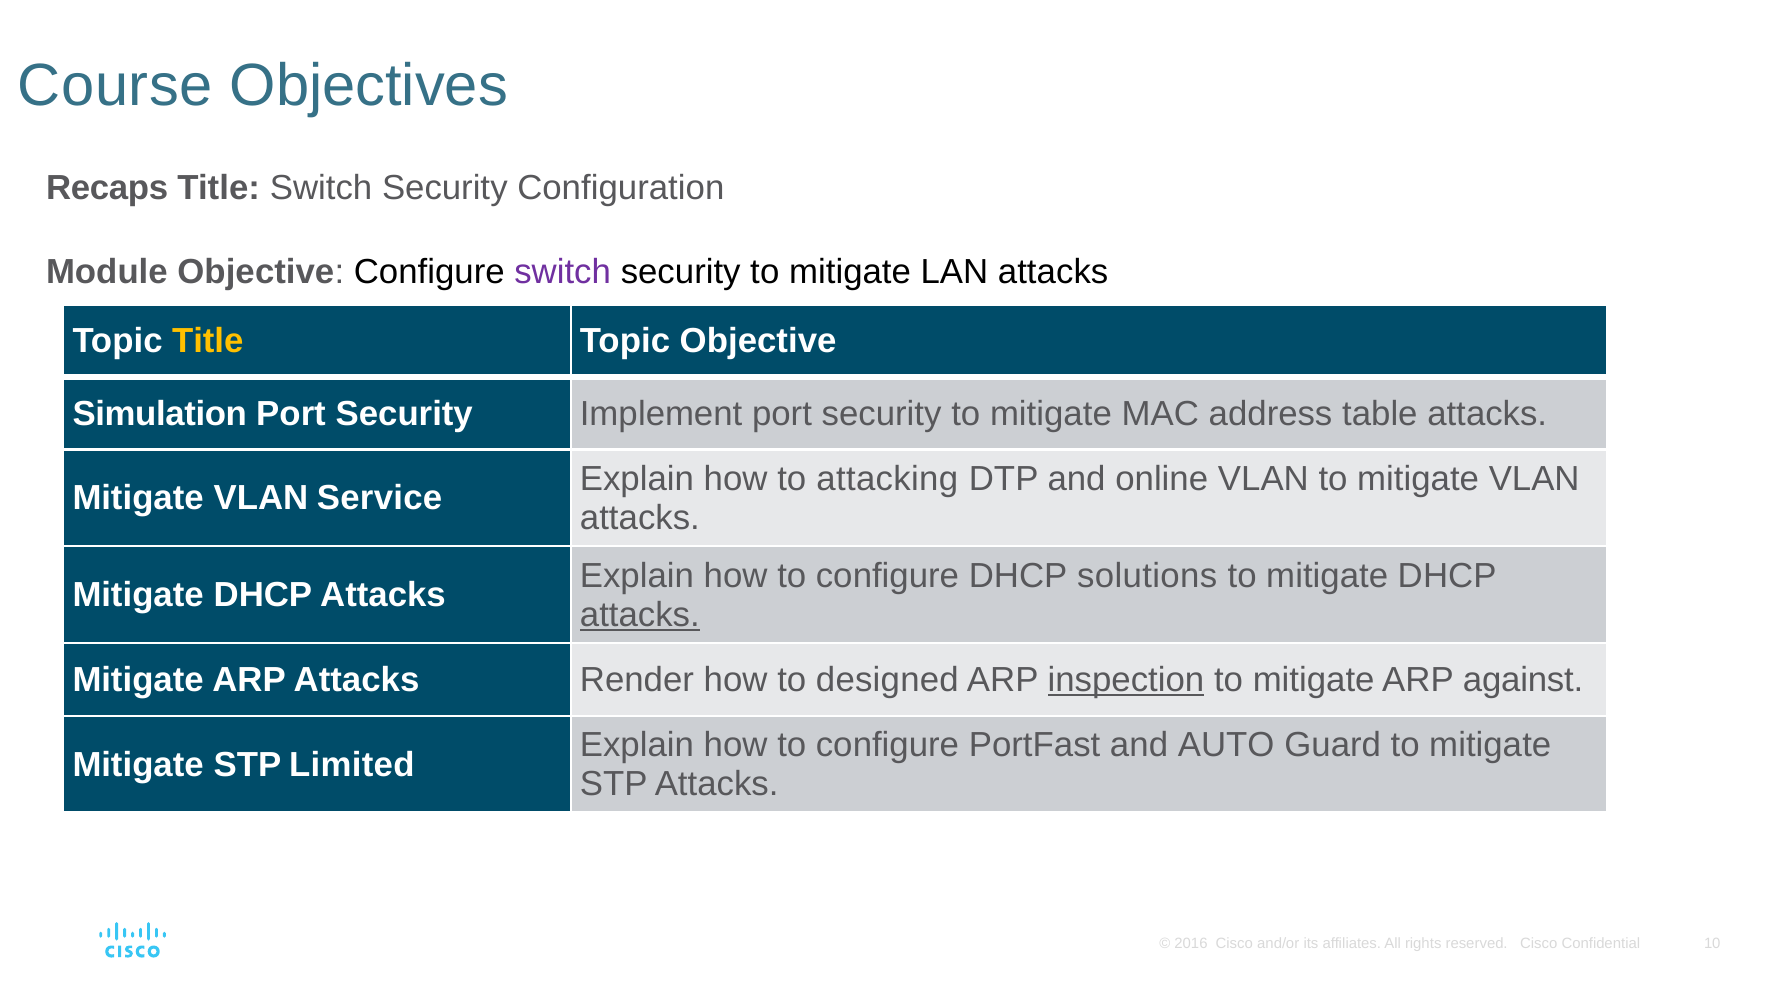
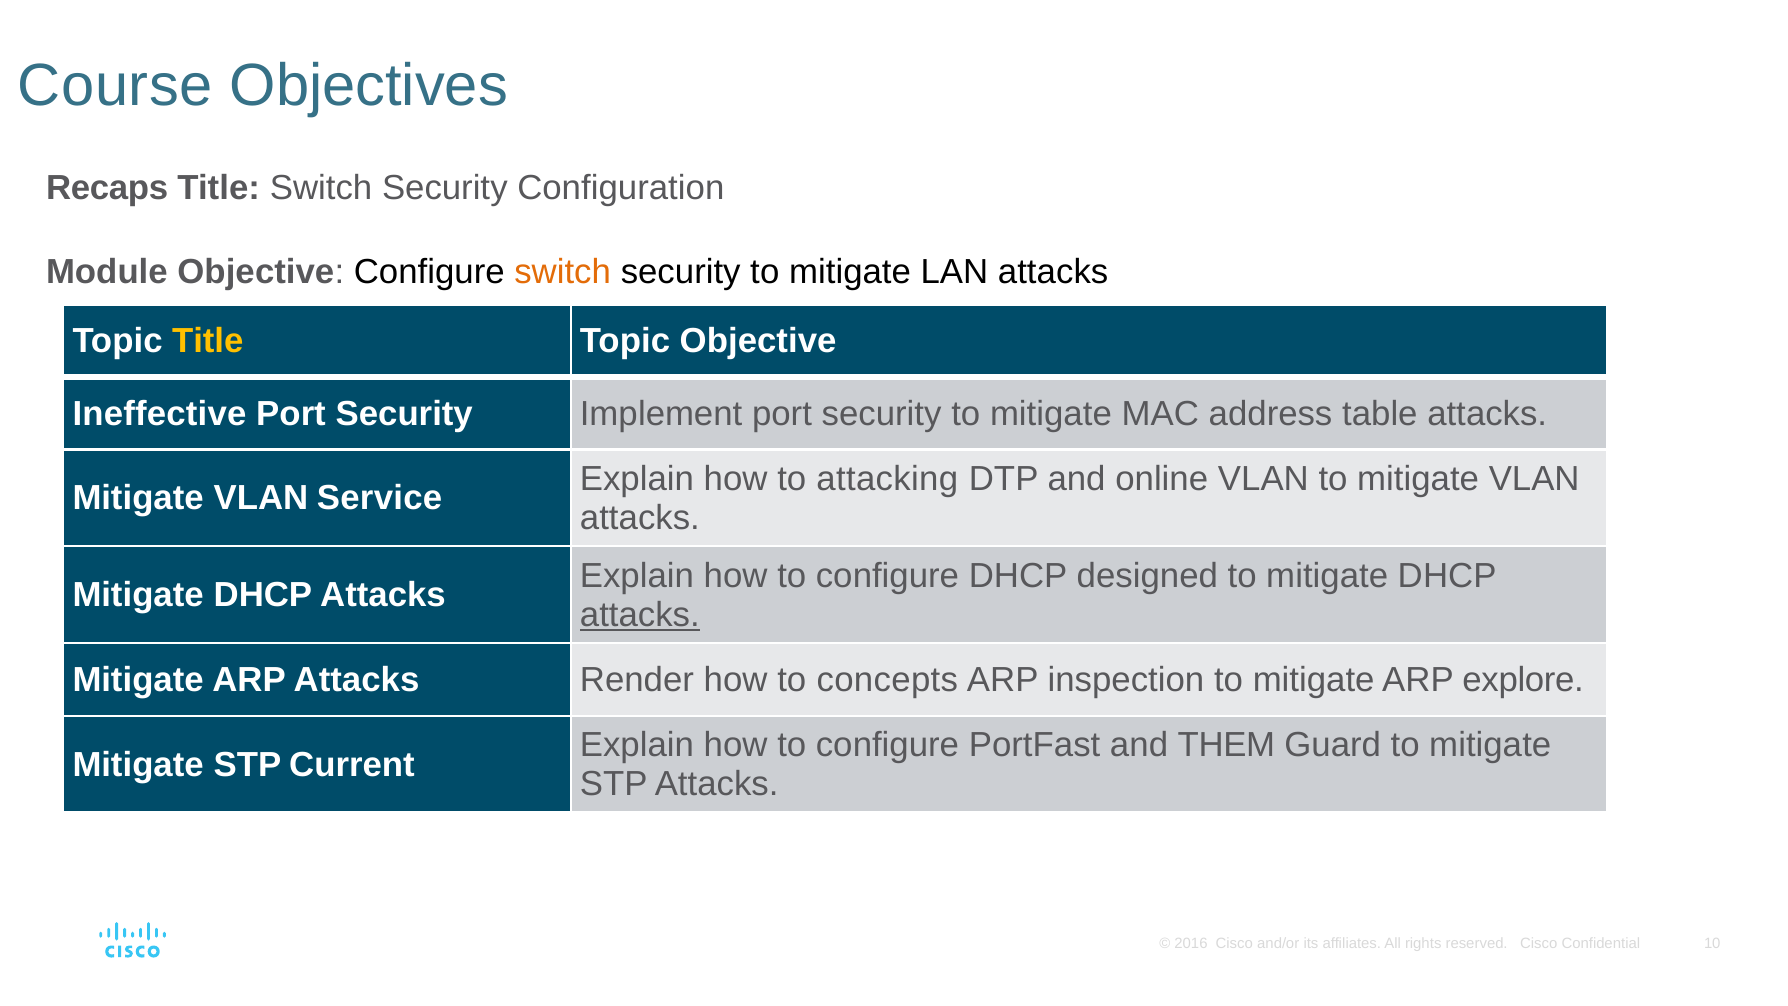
switch colour: purple -> orange (563, 272)
Simulation: Simulation -> Ineffective (159, 414)
solutions: solutions -> designed (1147, 576)
designed: designed -> concepts (887, 680)
inspection underline: present -> none (1126, 680)
against: against -> explore (1523, 680)
AUTO: AUTO -> THEM (1226, 745)
Limited: Limited -> Current (352, 764)
